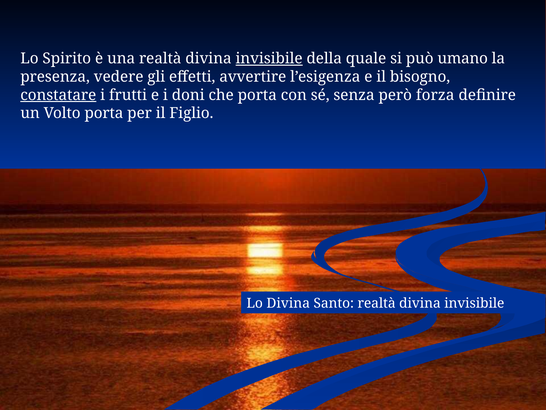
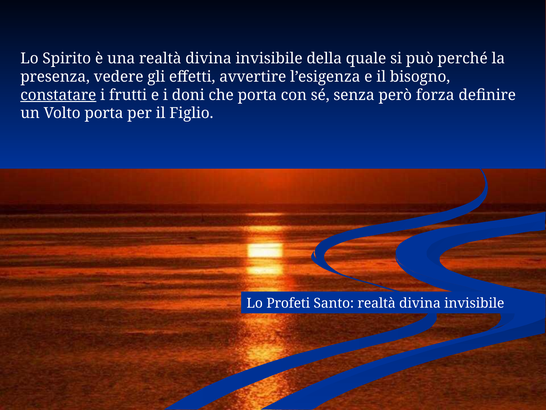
invisibile underline: present -> none (269, 59)
umano: umano -> perché (463, 59)
Lo Divina: Divina -> Profeti (288, 303)
